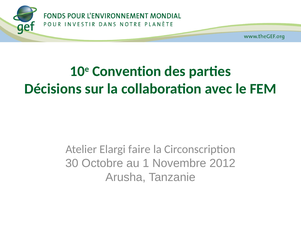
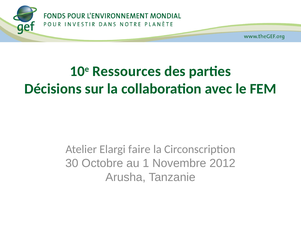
Convention: Convention -> Ressources (127, 71)
